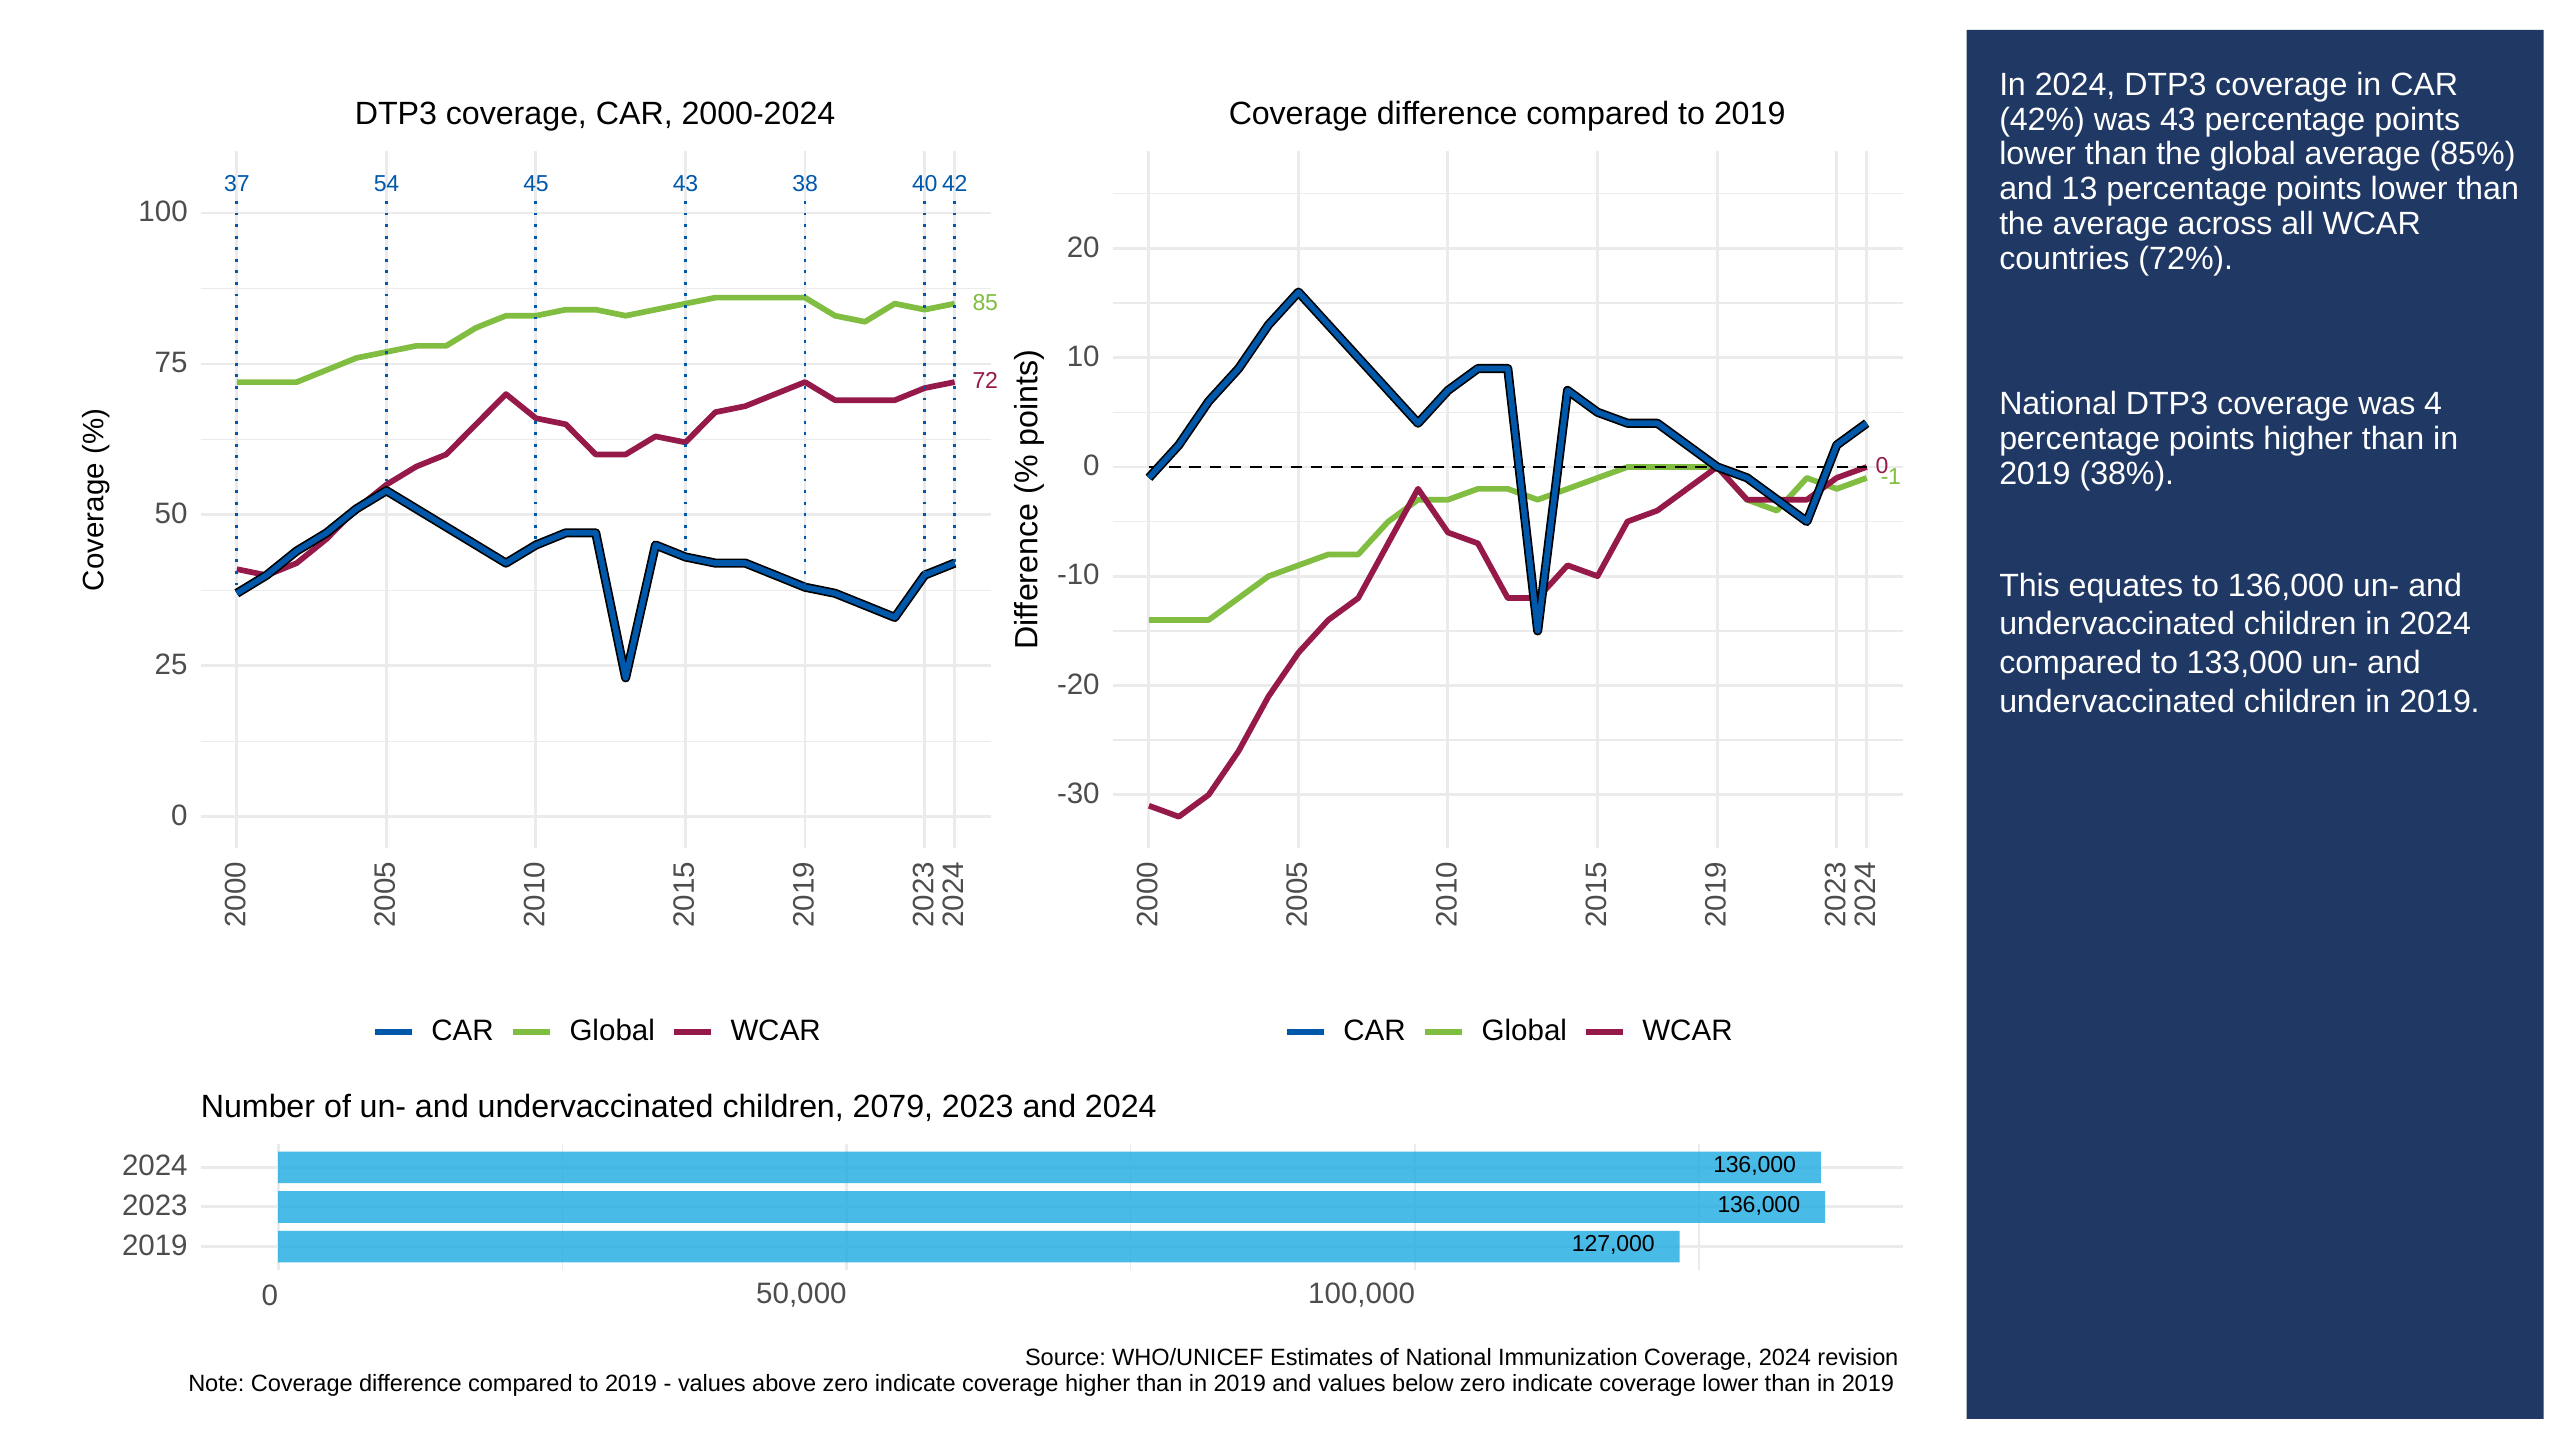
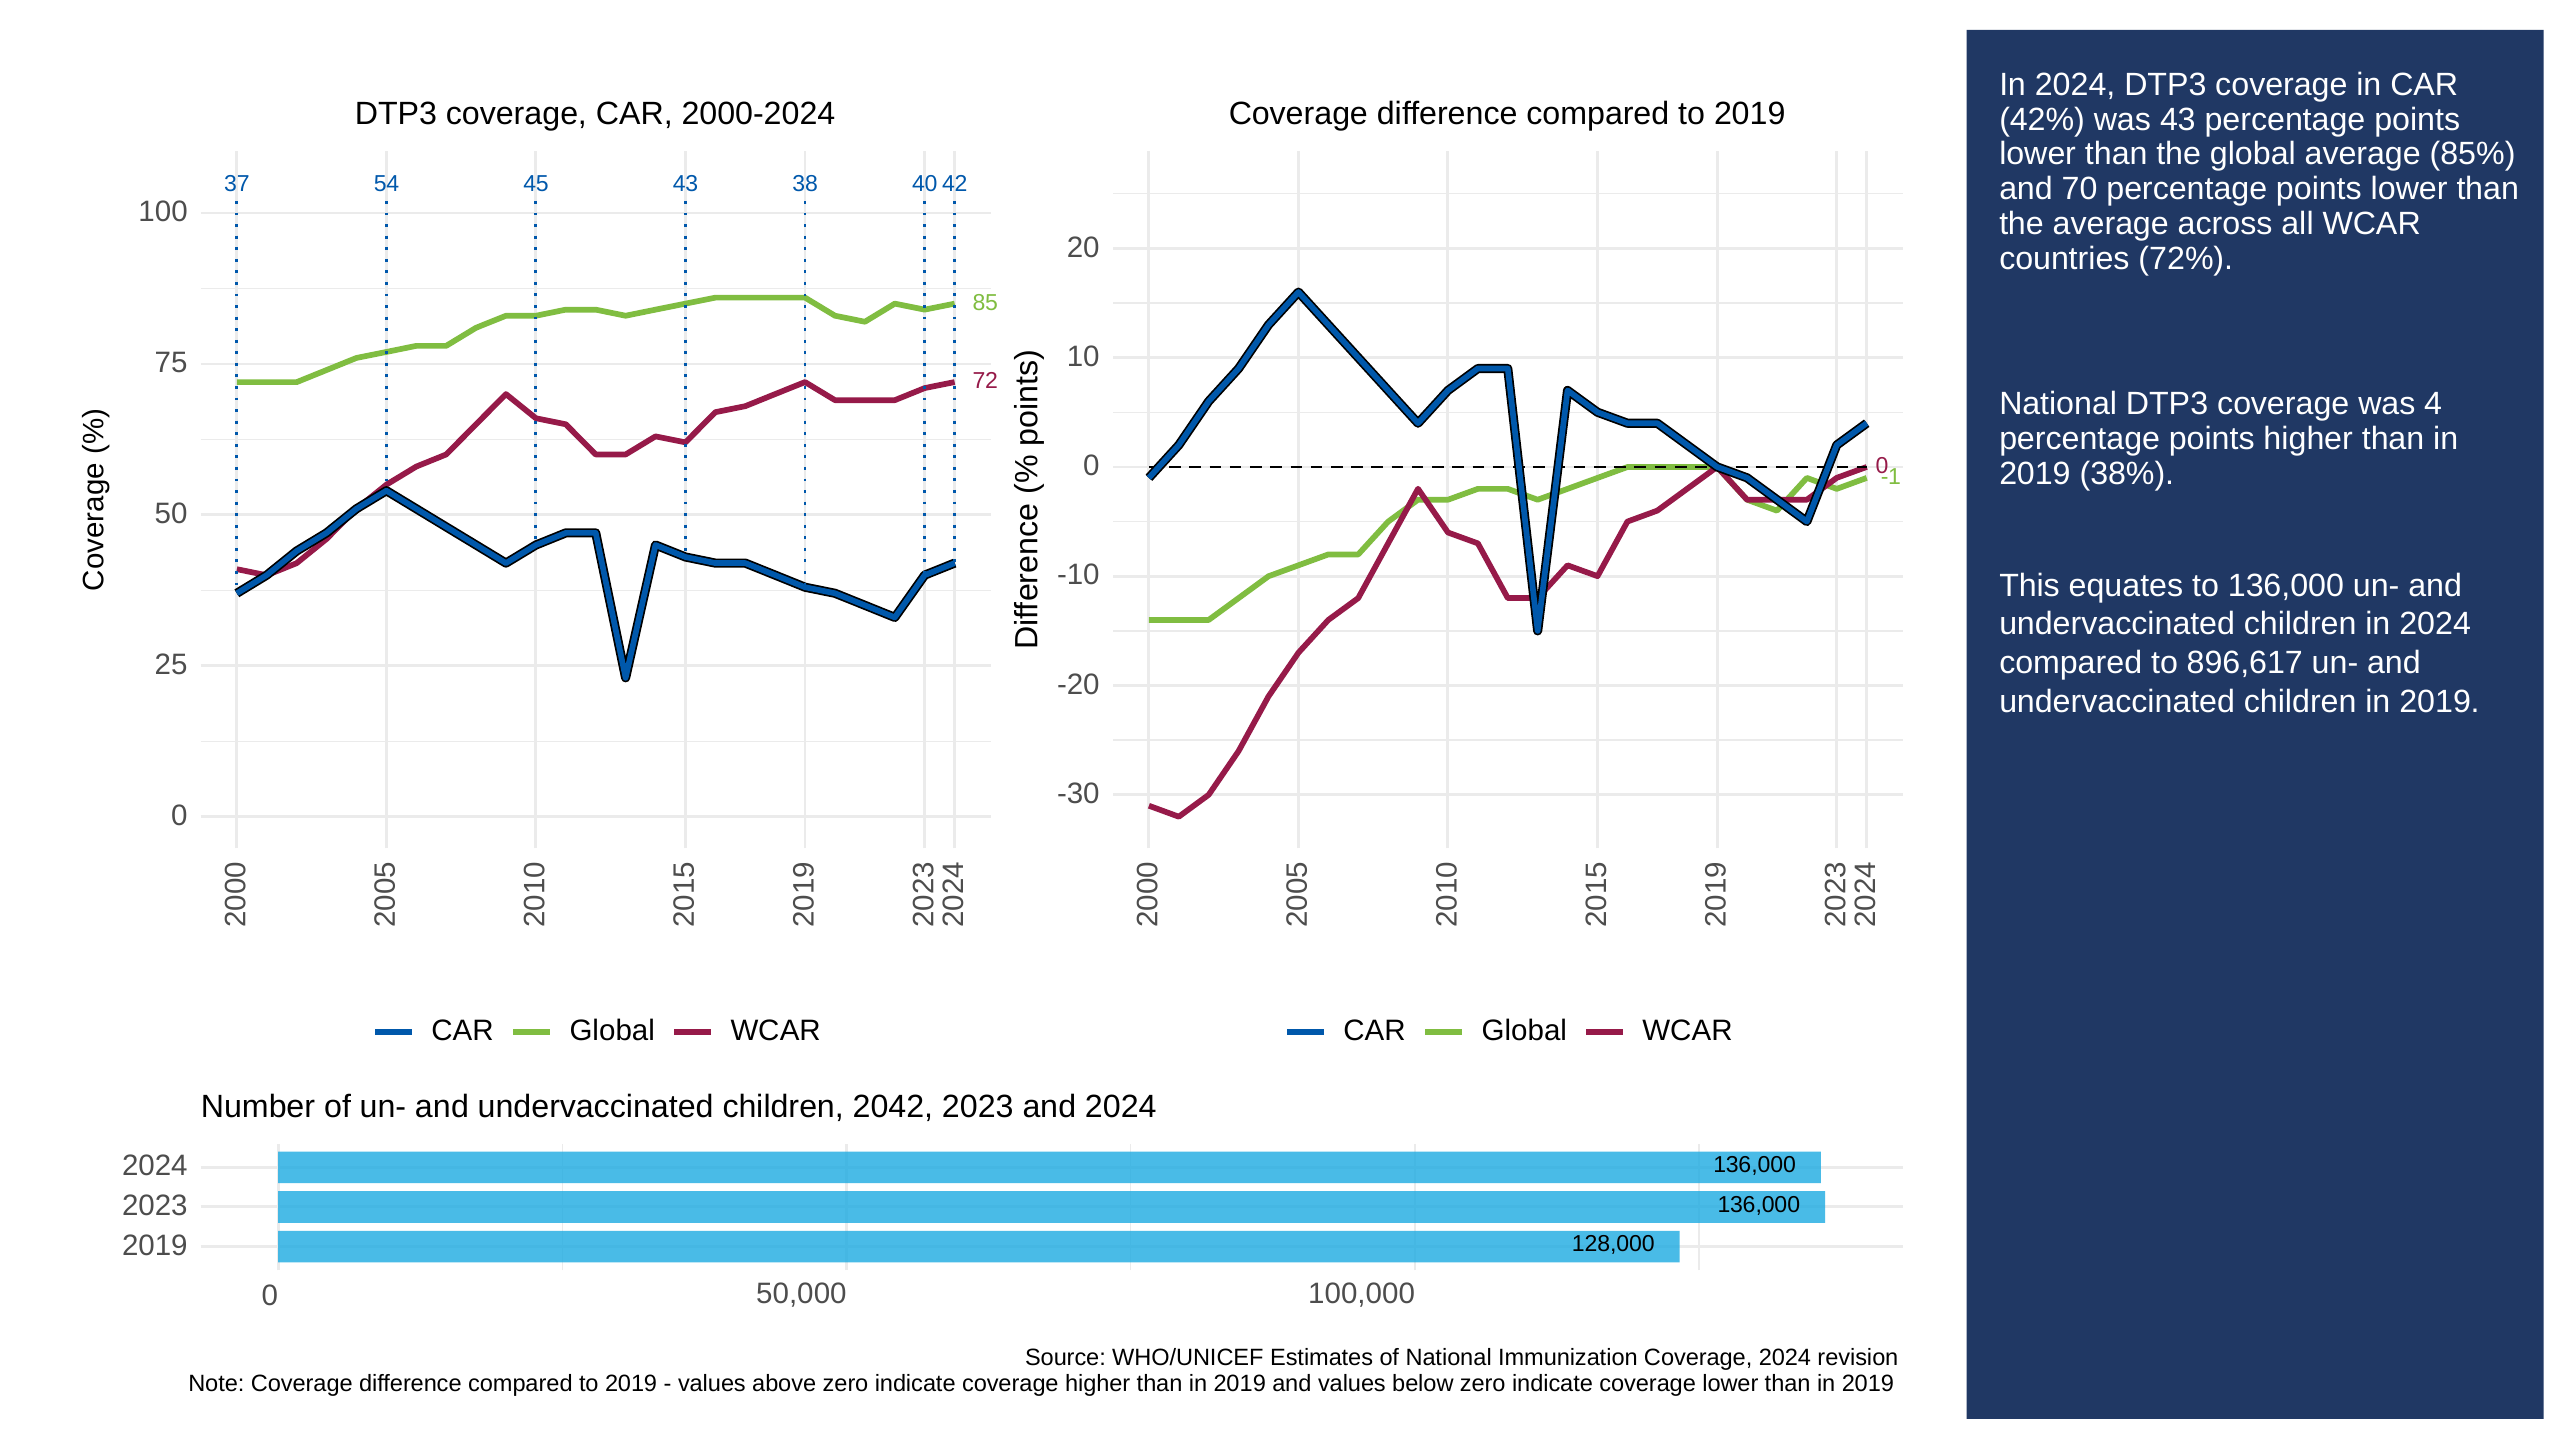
13: 13 -> 70 (2080, 189)
133,000: 133,000 -> 896,617 (2245, 663)
2079: 2079 -> 2042 (893, 1107)
127,000: 127,000 -> 128,000 (1613, 1244)
